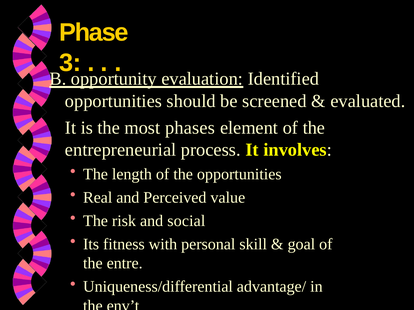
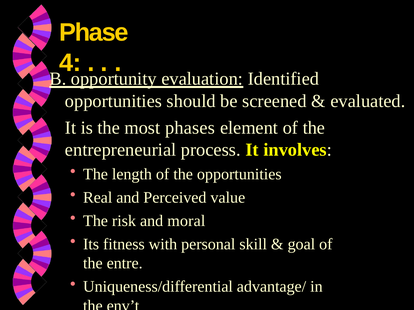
3: 3 -> 4 (70, 63)
social: social -> moral (186, 221)
